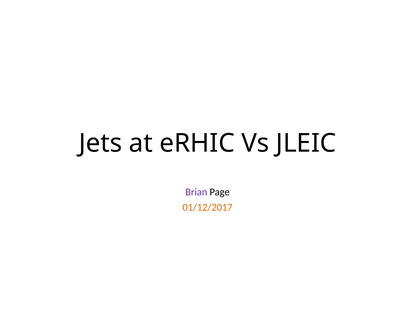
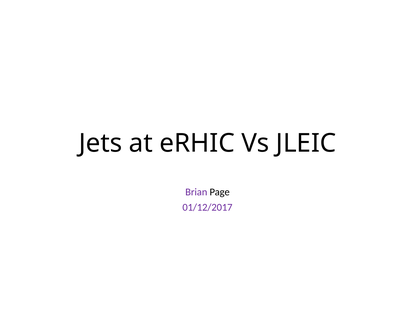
01/12/2017 colour: orange -> purple (207, 207)
